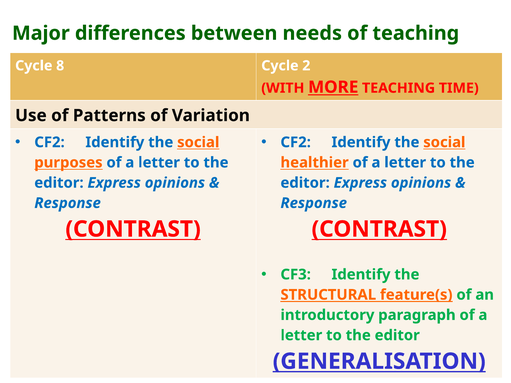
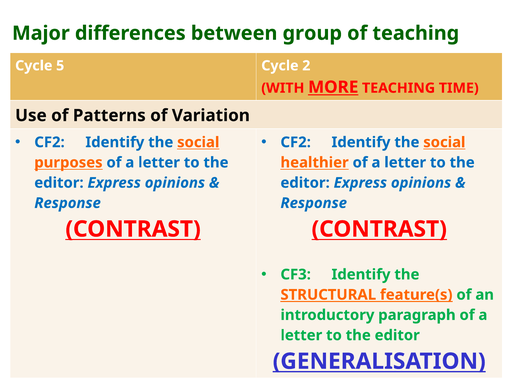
needs: needs -> group (312, 33)
8: 8 -> 5 (60, 66)
